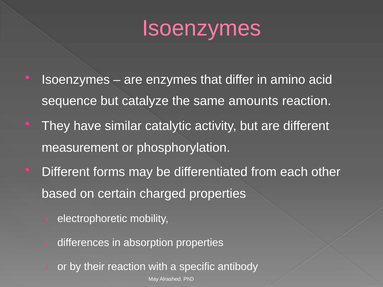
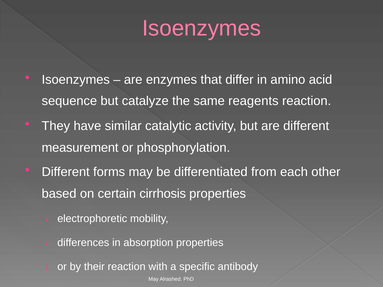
amounts: amounts -> reagents (253, 101)
charged: charged -> cirrhosis (163, 194)
